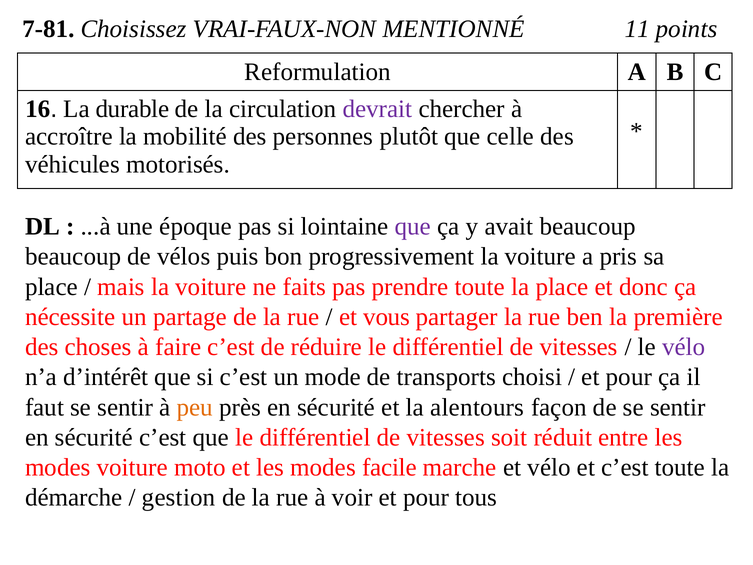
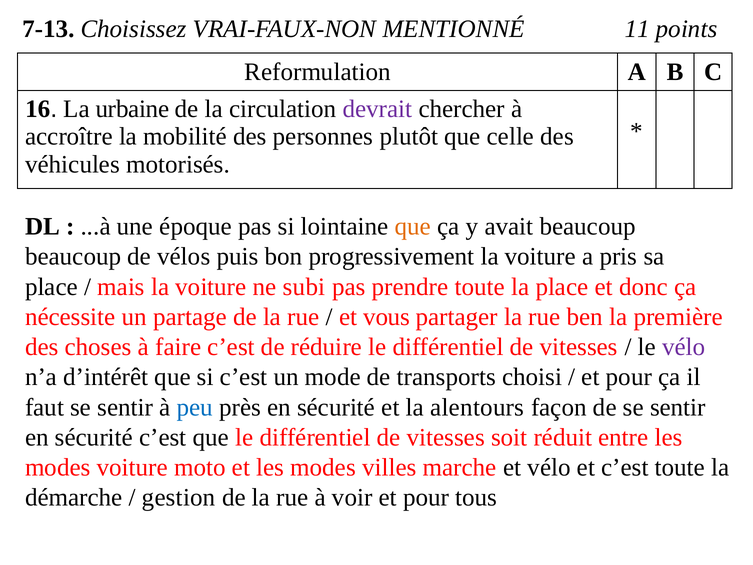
7-81: 7-81 -> 7-13 (48, 29)
durable: durable -> urbaine (132, 109)
que colour: purple -> orange (413, 226)
faits: faits -> subi (304, 287)
peu colour: orange -> blue (195, 407)
facile: facile -> villes (389, 467)
